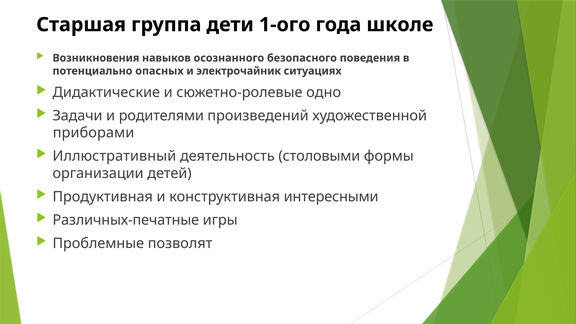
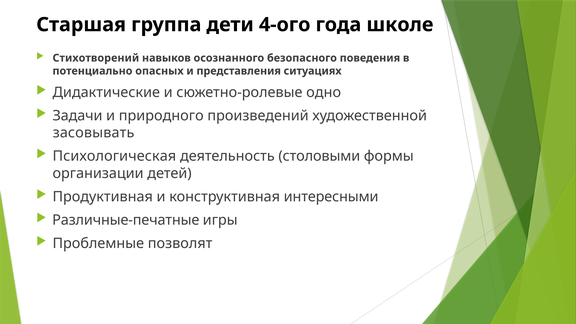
1-ого: 1-ого -> 4-ого (285, 25)
Возникновения: Возникновения -> Стихотворений (96, 58)
электрочайник: электрочайник -> представления (239, 71)
родителями: родителями -> природного (161, 116)
приборами: приборами -> засовывать (94, 133)
Иллюстративный: Иллюстративный -> Психологическая (114, 156)
Различных-печатные: Различных-печатные -> Различные-печатные (126, 220)
